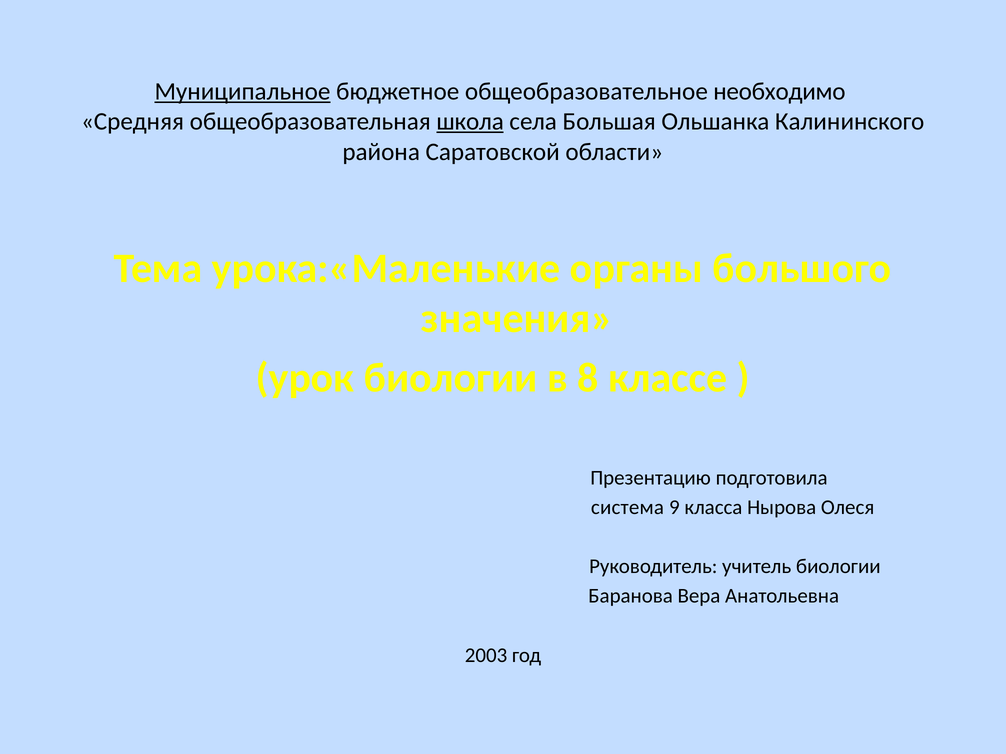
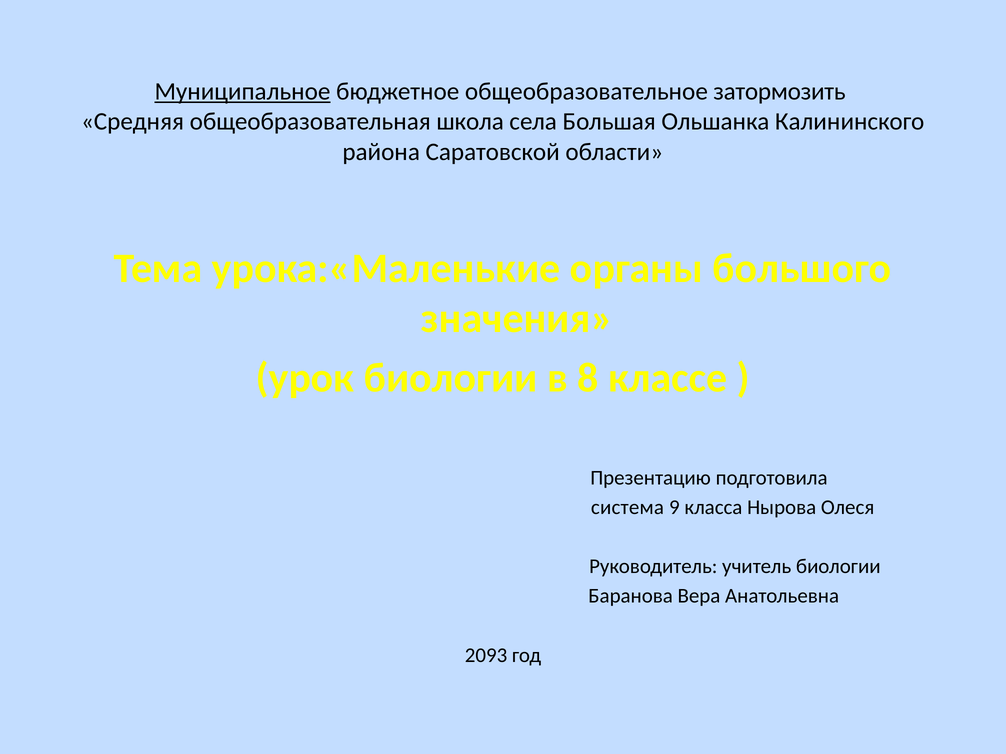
необходимо: необходимо -> затормозить (779, 91)
школа underline: present -> none (470, 122)
2003: 2003 -> 2093 (486, 656)
